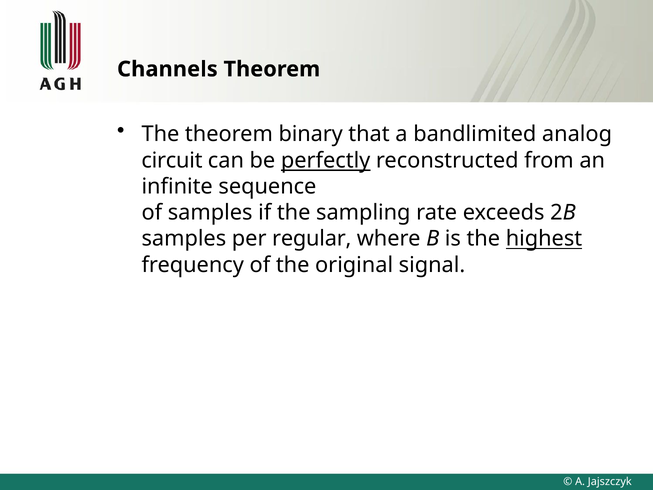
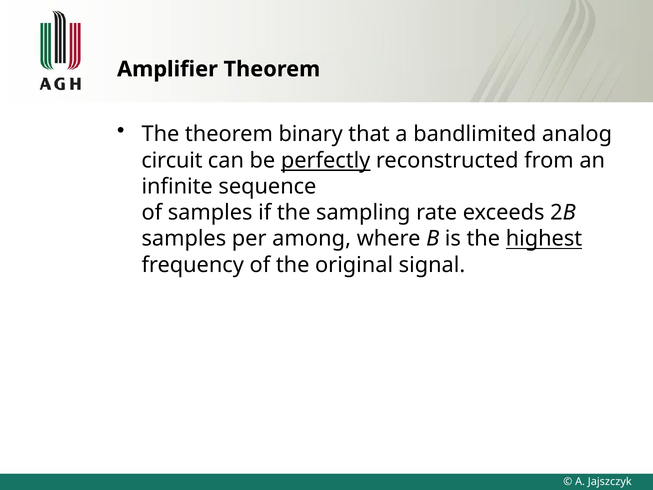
Channels: Channels -> Amplifier (167, 69)
regular: regular -> among (312, 239)
